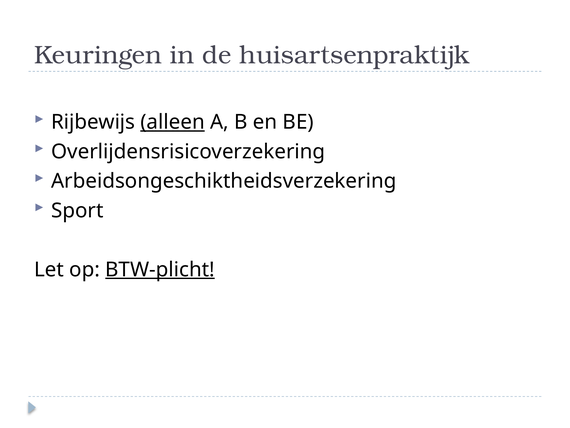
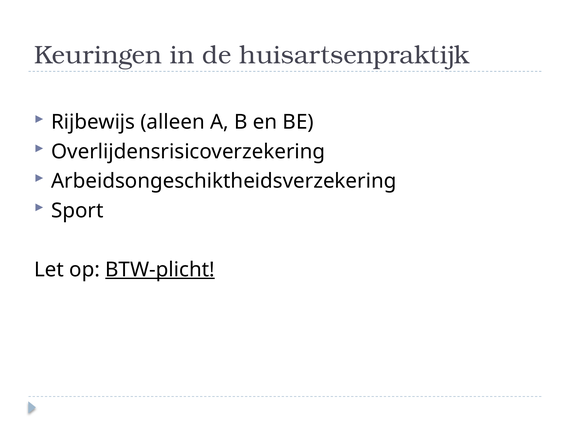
alleen underline: present -> none (173, 122)
